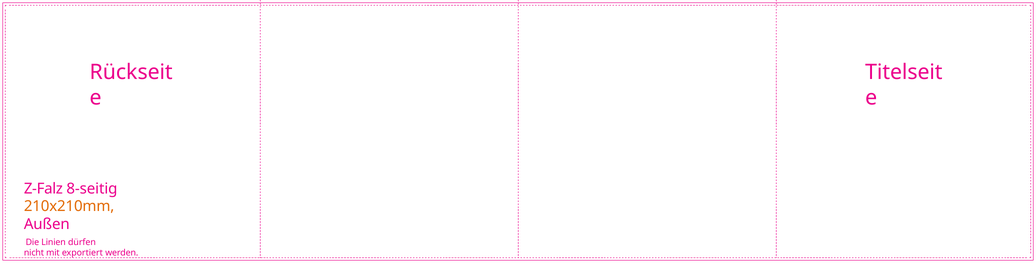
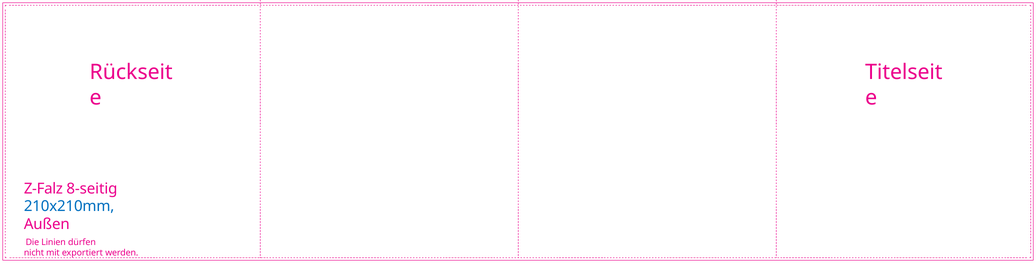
210x210mm colour: orange -> blue (69, 206)
